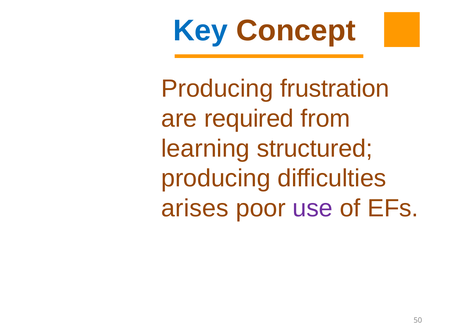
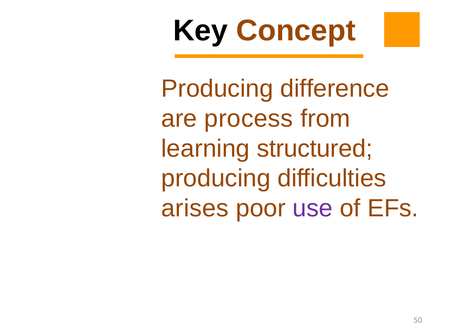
Key colour: blue -> black (200, 31)
frustration: frustration -> difference (335, 89)
required: required -> process (249, 119)
